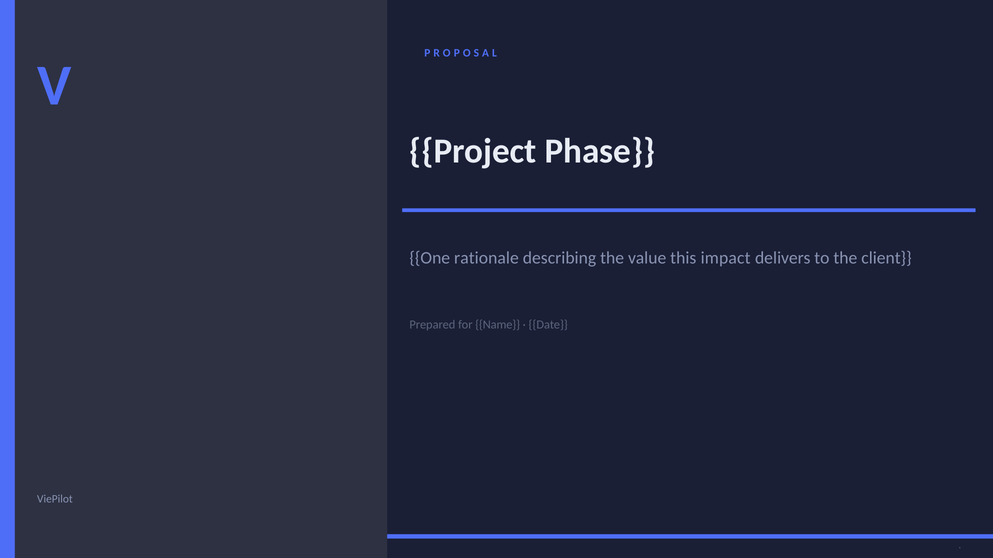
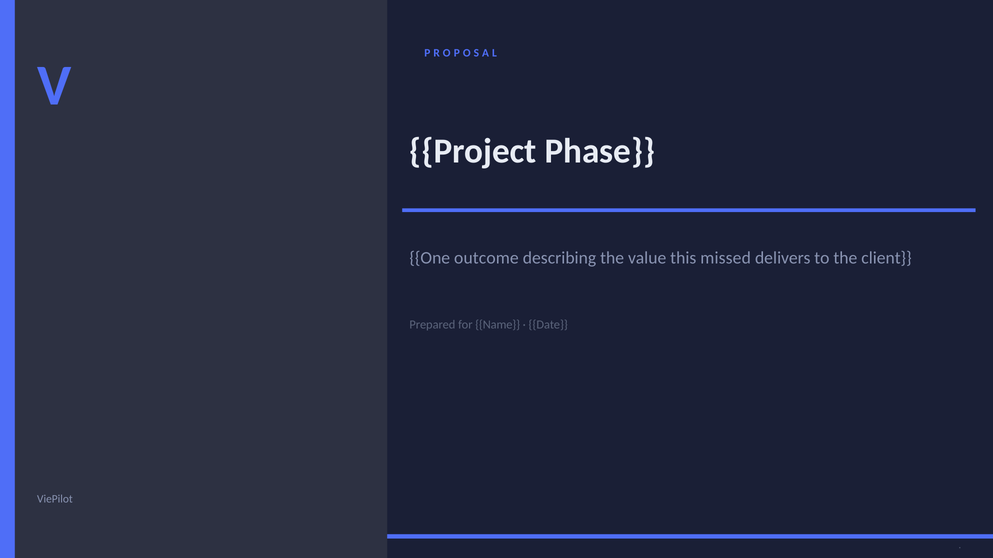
rationale: rationale -> outcome (486, 258)
impact: impact -> missed (726, 258)
